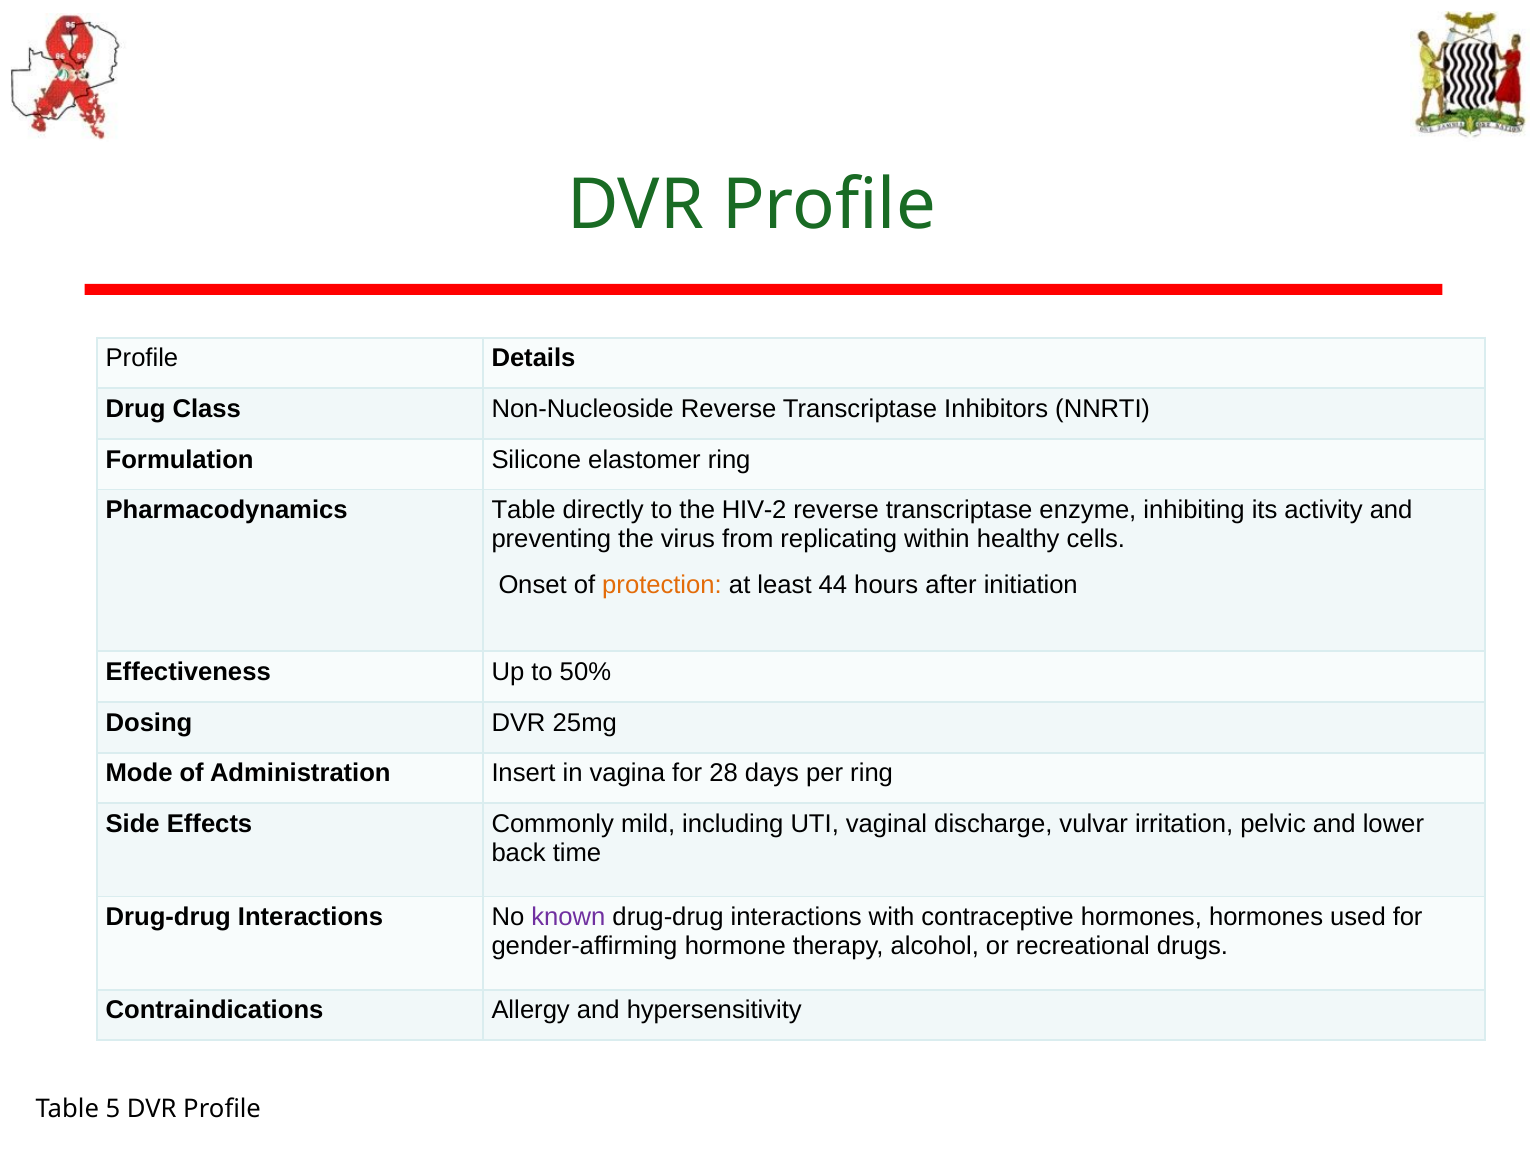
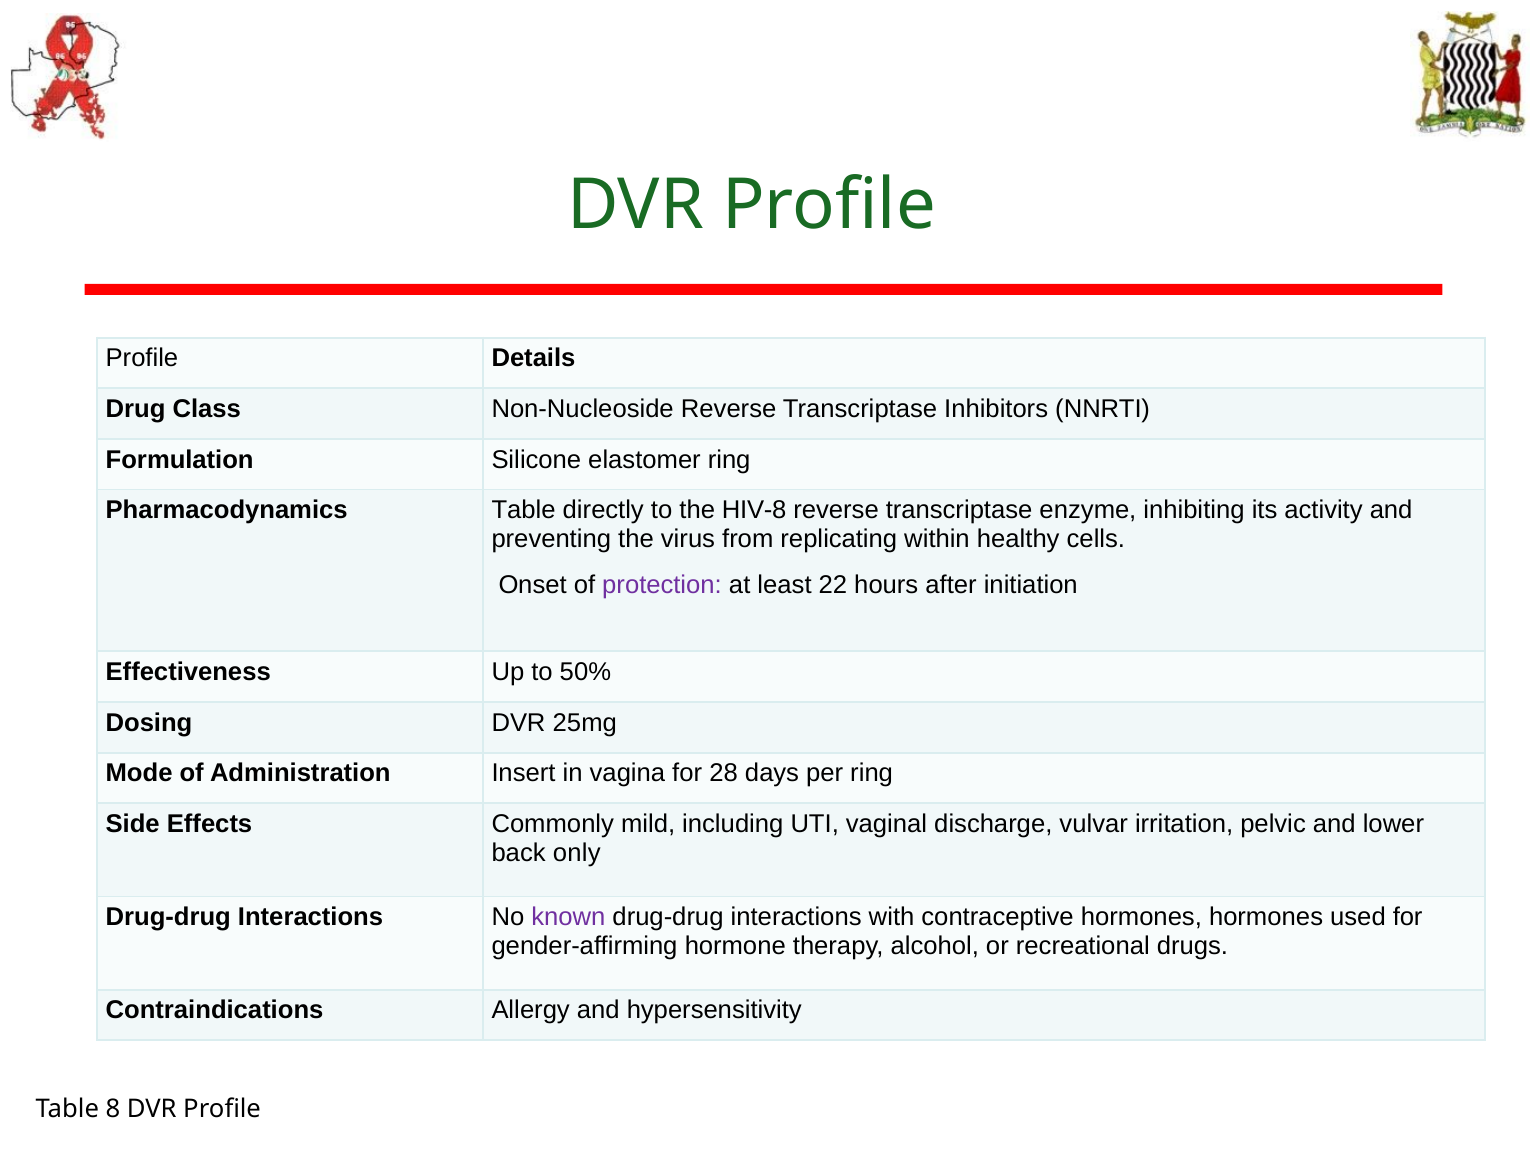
HIV-2: HIV-2 -> HIV-8 (754, 510)
protection colour: orange -> purple (662, 585)
44: 44 -> 22 (833, 585)
time: time -> only (577, 853)
5: 5 -> 8 (113, 1109)
